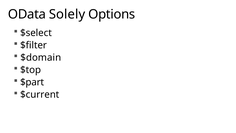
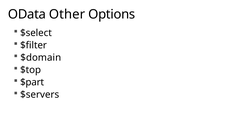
Solely: Solely -> Other (67, 14)
$current: $current -> $servers (40, 94)
